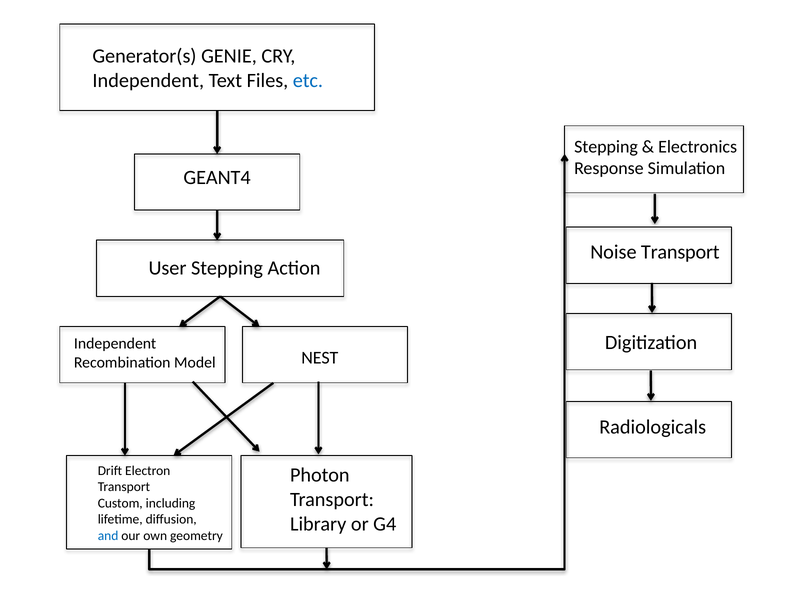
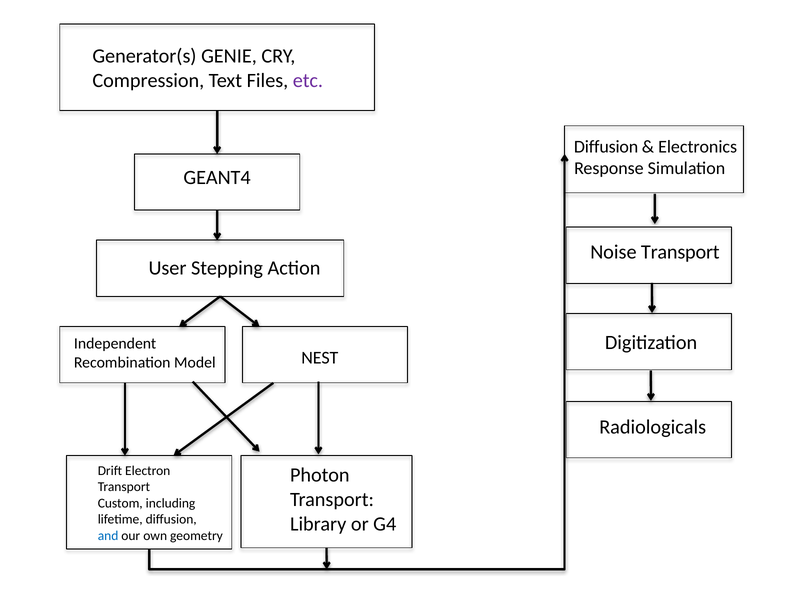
Independent: Independent -> Compression (148, 80)
etc colour: blue -> purple (308, 80)
Stepping: Stepping -> Diffusion (606, 147)
